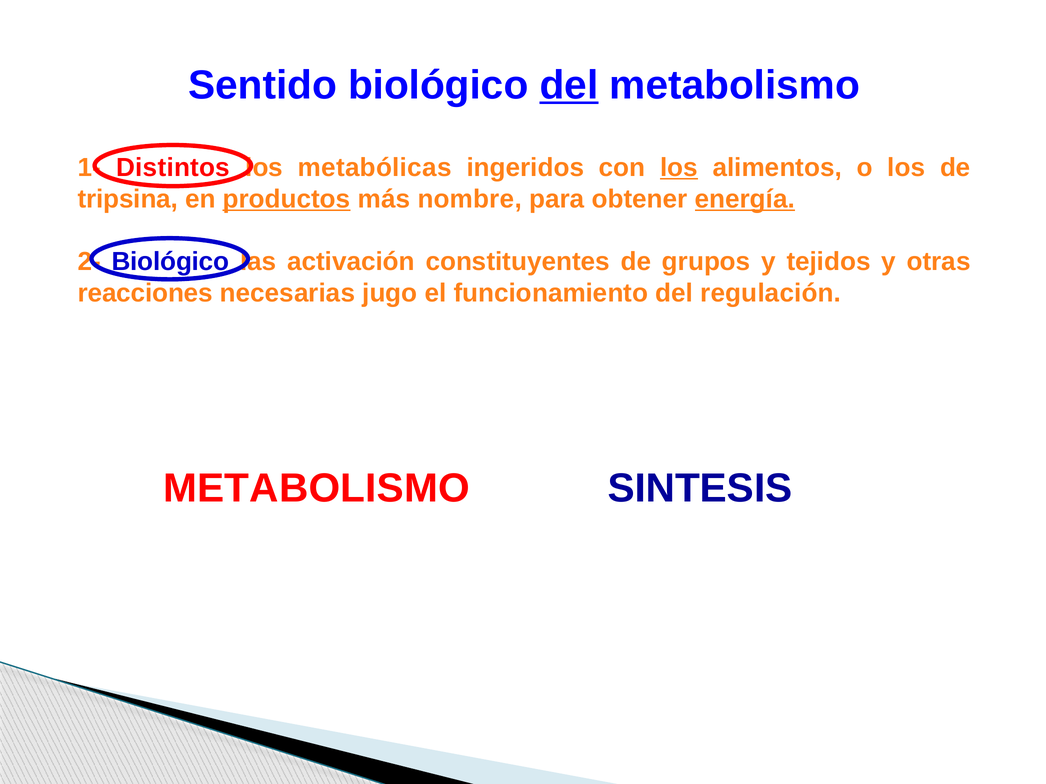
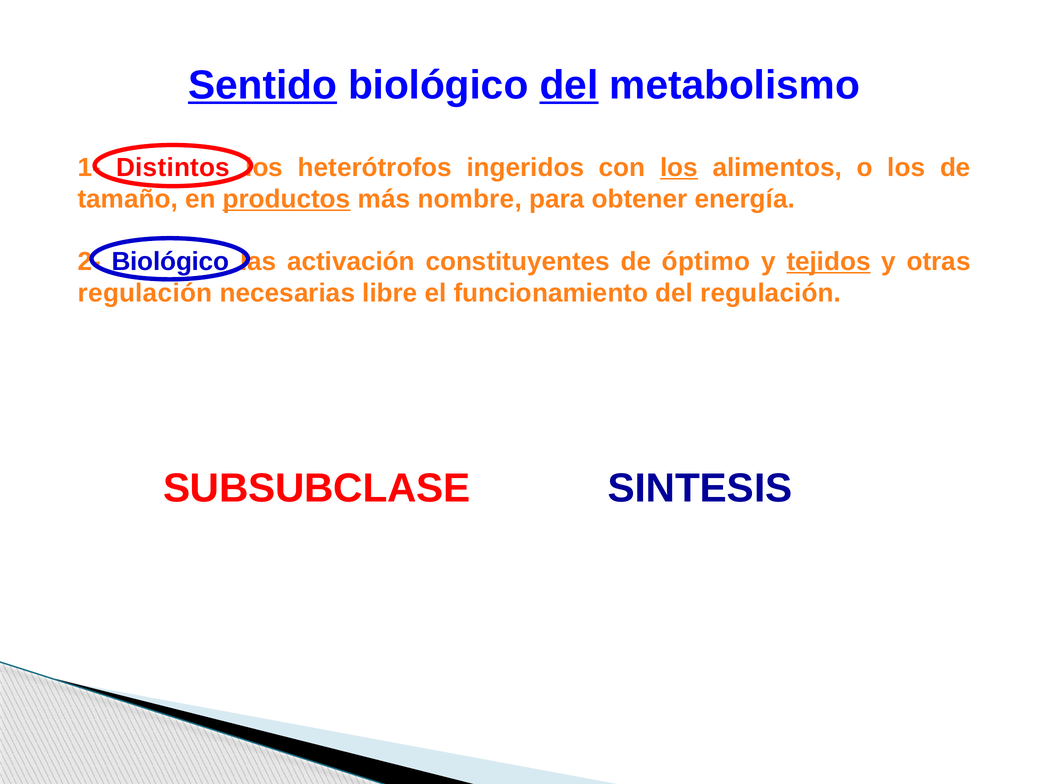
Sentido underline: none -> present (263, 85)
metabólicas: metabólicas -> heterótrofos (375, 168)
tripsina: tripsina -> tamaño (128, 199)
energía underline: present -> none (745, 199)
grupos: grupos -> óptimo (706, 262)
tejidos underline: none -> present (829, 262)
reacciones: reacciones -> regulación (145, 293)
jugo: jugo -> libre (390, 293)
METABOLISMO: METABOLISMO -> SUBSUBCLASE (317, 489)
